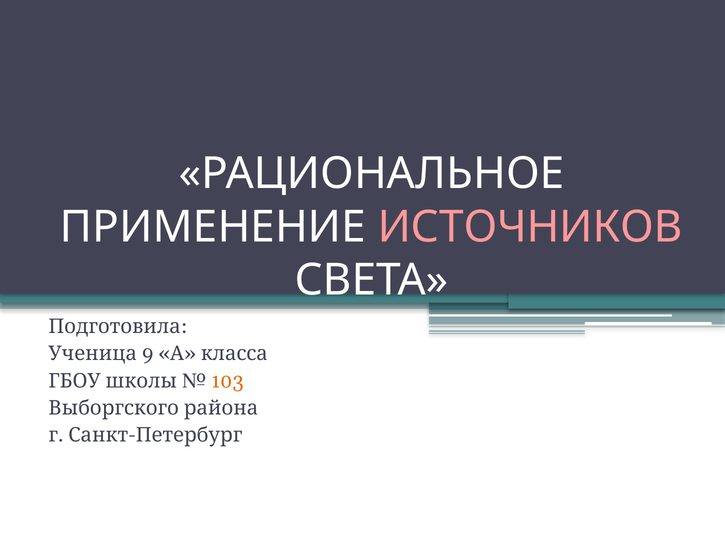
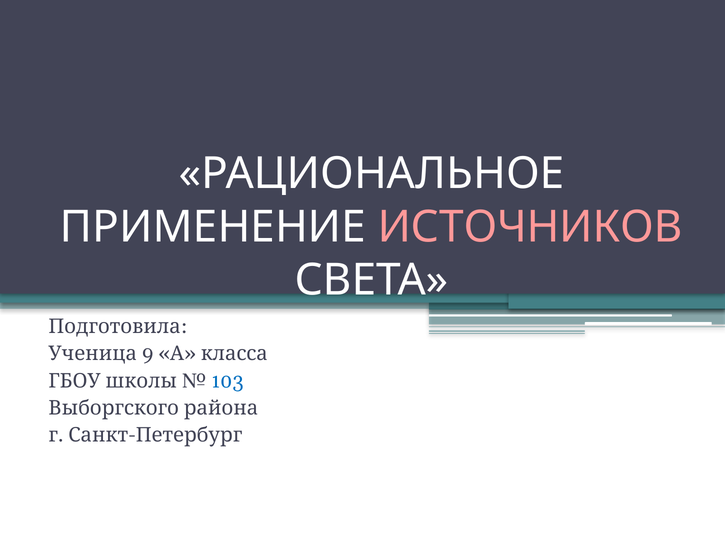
103 colour: orange -> blue (227, 381)
